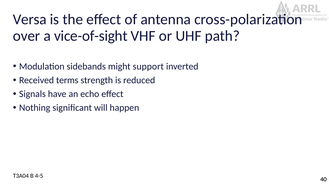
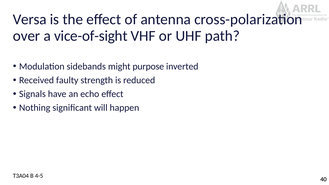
support: support -> purpose (148, 66)
terms: terms -> faulty (67, 80)
